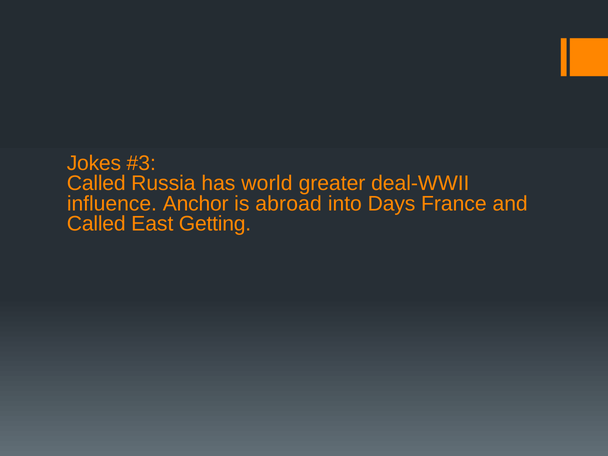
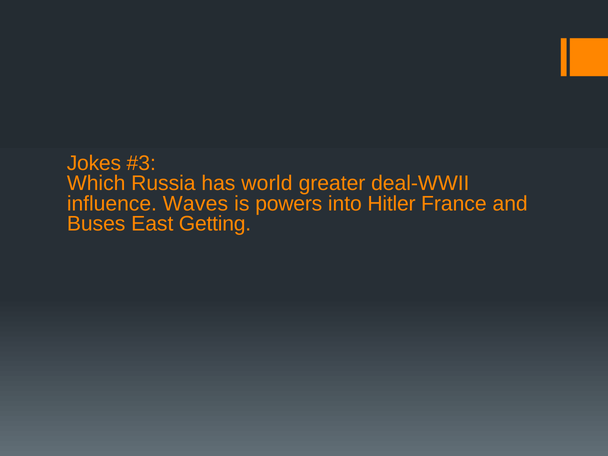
Called: Called -> Which (96, 183)
Anchor: Anchor -> Waves (196, 204)
abroad: abroad -> powers (289, 204)
Days: Days -> Hitler (392, 204)
Called: Called -> Buses (96, 224)
